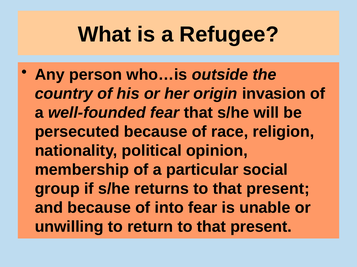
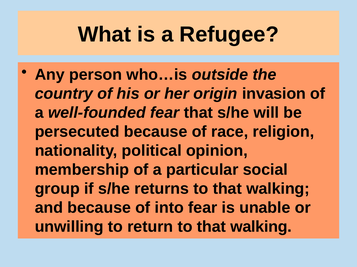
returns to that present: present -> walking (278, 189)
return to that present: present -> walking (261, 227)
